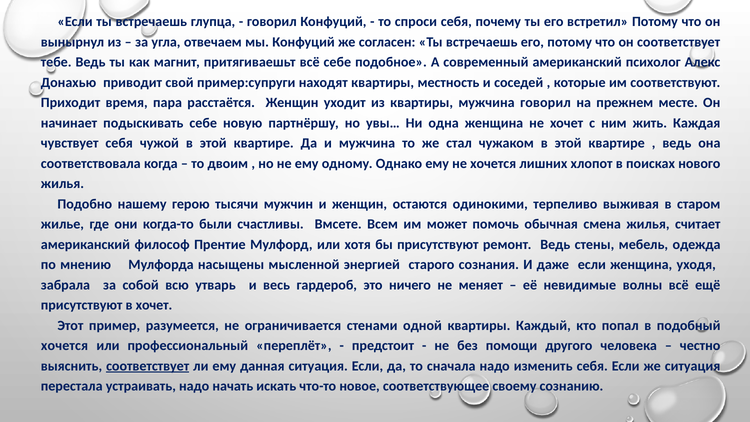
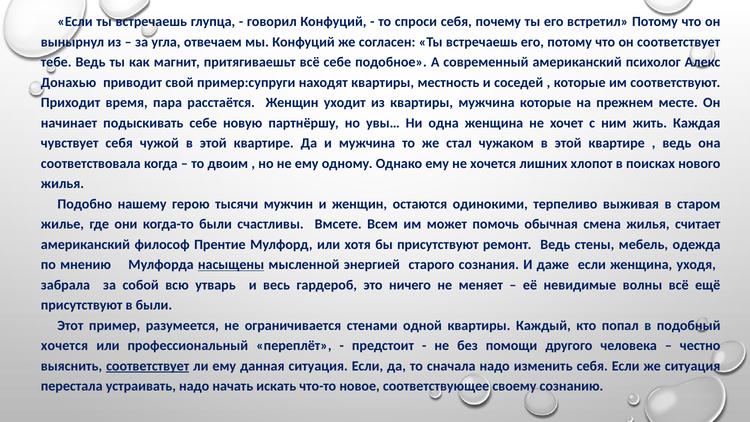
мужчина говорил: говорил -> которые (546, 103)
насыщены underline: none -> present (231, 265)
в хочет: хочет -> были (154, 305)
